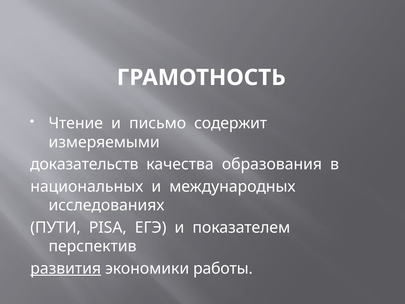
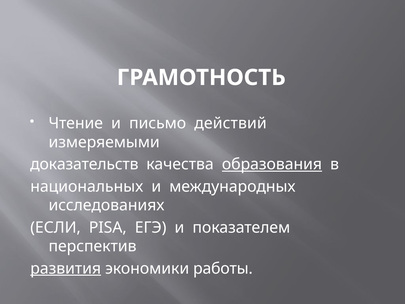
содержит: содержит -> действий (230, 123)
образования underline: none -> present (272, 164)
ПУТИ: ПУТИ -> ЕСЛИ (56, 227)
